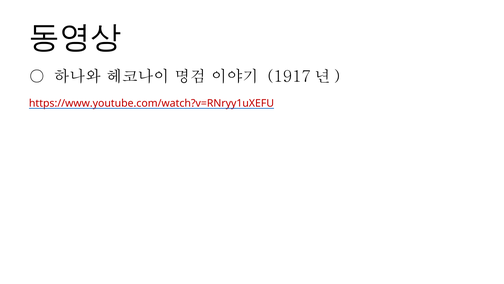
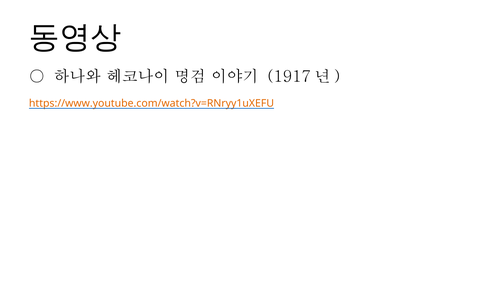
https://www.youtube.com/watch?v=RNryy1uXEFU colour: red -> orange (151, 103)
